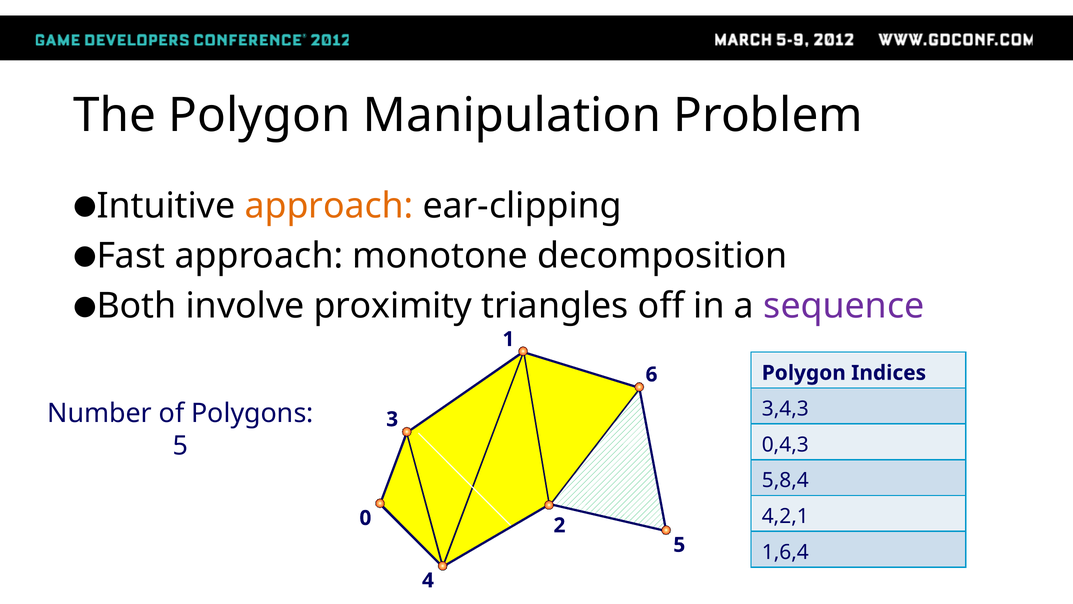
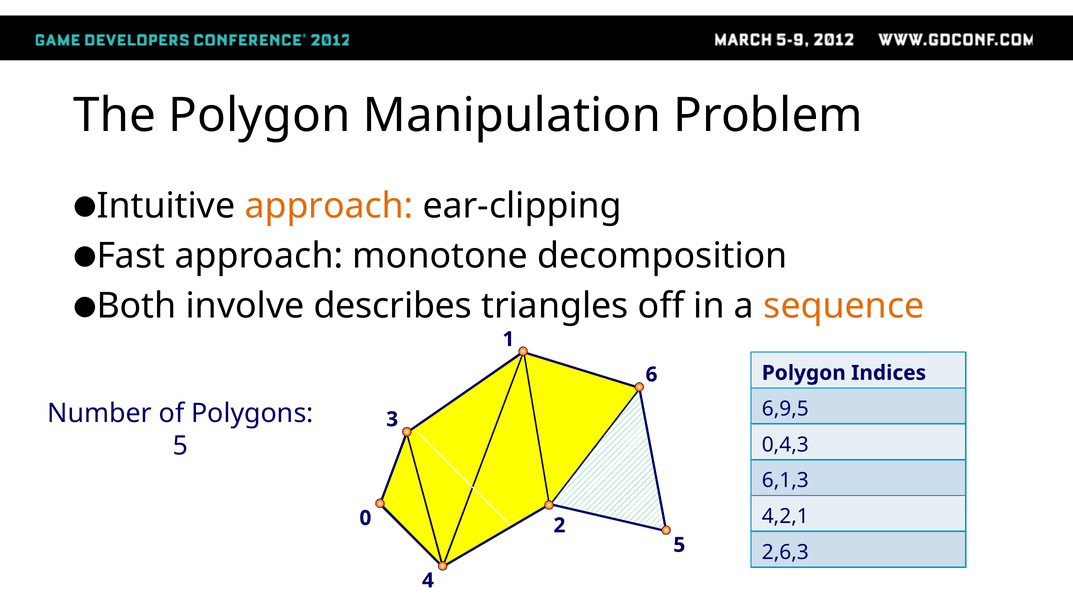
proximity: proximity -> describes (393, 306)
sequence colour: purple -> orange (844, 306)
3,4,3: 3,4,3 -> 6,9,5 (785, 409)
5,8,4: 5,8,4 -> 6,1,3 (785, 480)
1,6,4: 1,6,4 -> 2,6,3 (785, 552)
